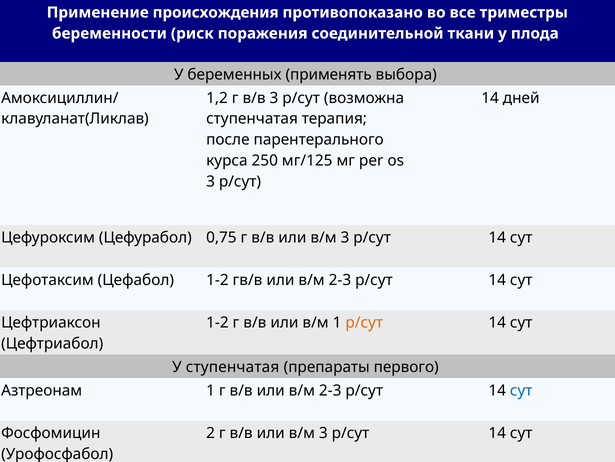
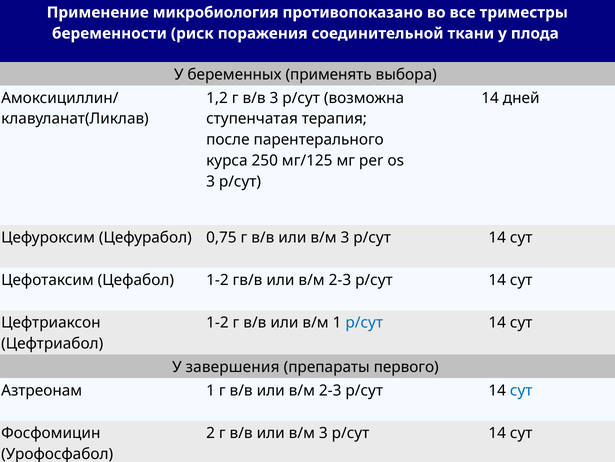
происхождения: происхождения -> микробиология (216, 13)
р/сут colour: orange -> blue (364, 322)
У ступенчатая: ступенчатая -> завершения (233, 367)
